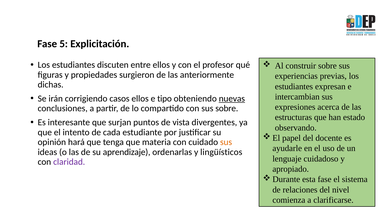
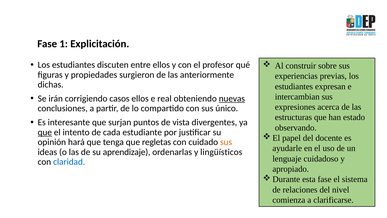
5: 5 -> 1 (64, 44)
tipo: tipo -> real (164, 98)
sus sobre: sobre -> único (227, 108)
que underline: none -> present (45, 132)
materia: materia -> regletas (157, 142)
claridad colour: purple -> blue (69, 162)
